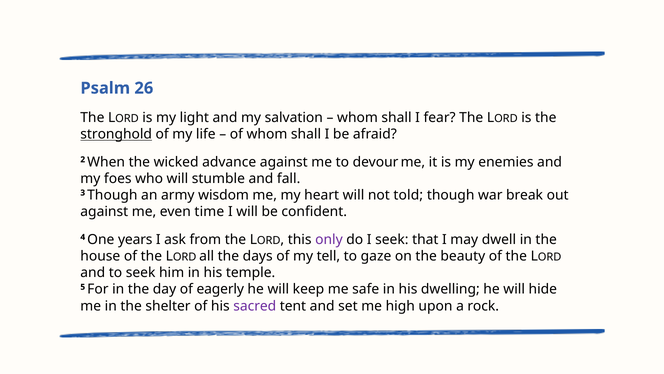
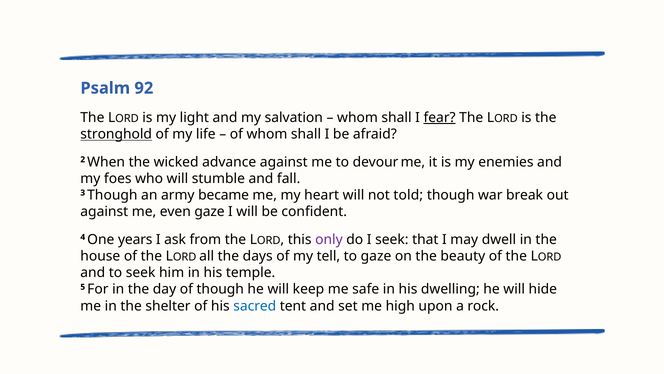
26: 26 -> 92 (144, 88)
fear underline: none -> present (440, 117)
wisdom: wisdom -> became (224, 195)
even time: time -> gaze (209, 212)
of eagerly: eagerly -> though (220, 289)
sacred colour: purple -> blue (255, 306)
